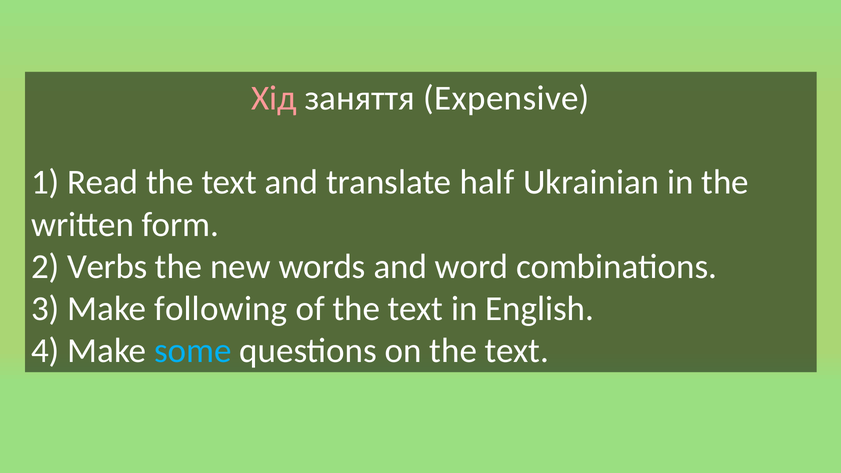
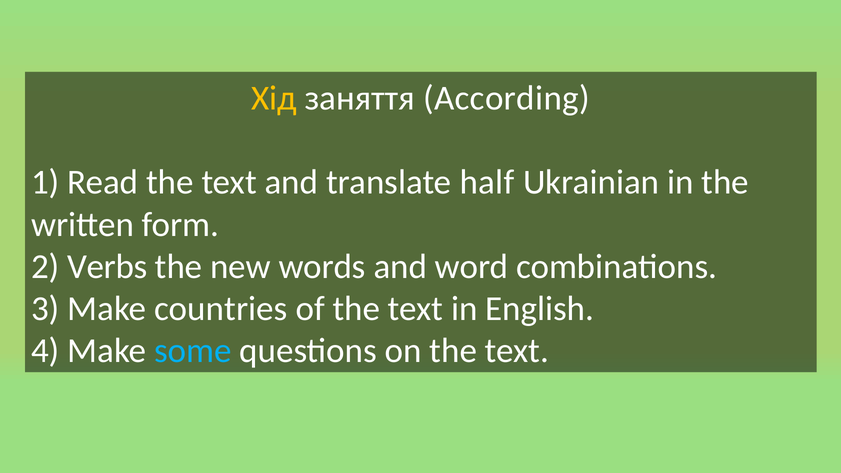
Хід colour: pink -> yellow (274, 98)
Expensive: Expensive -> According (506, 98)
following: following -> countries (221, 309)
